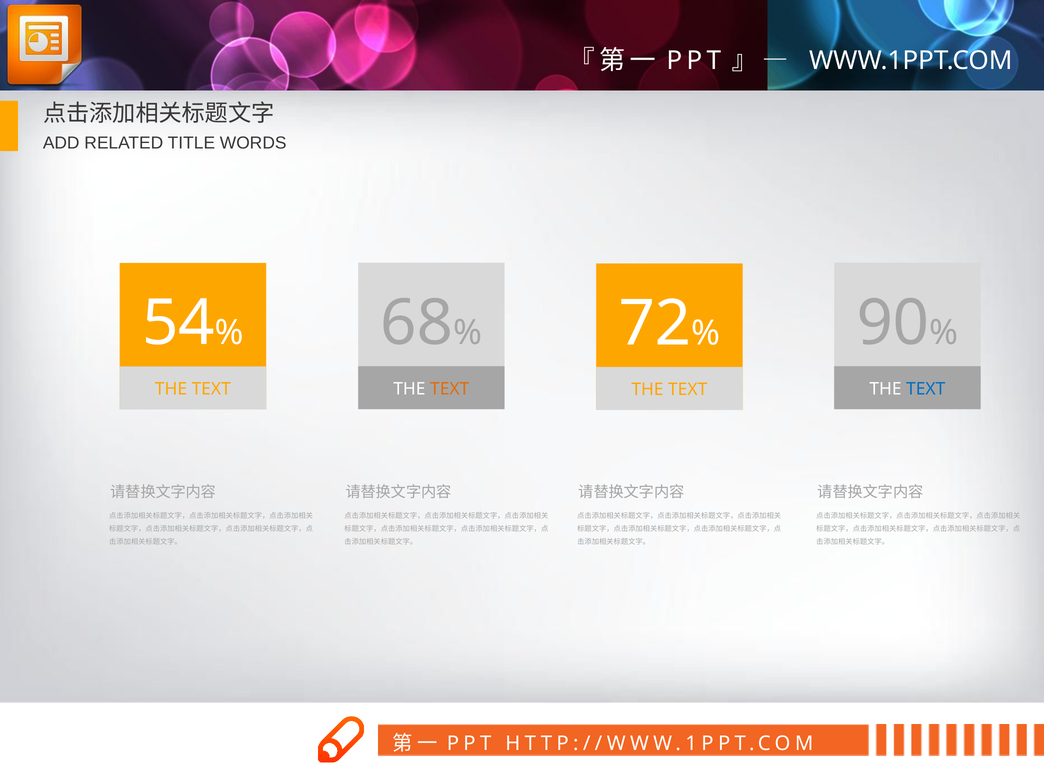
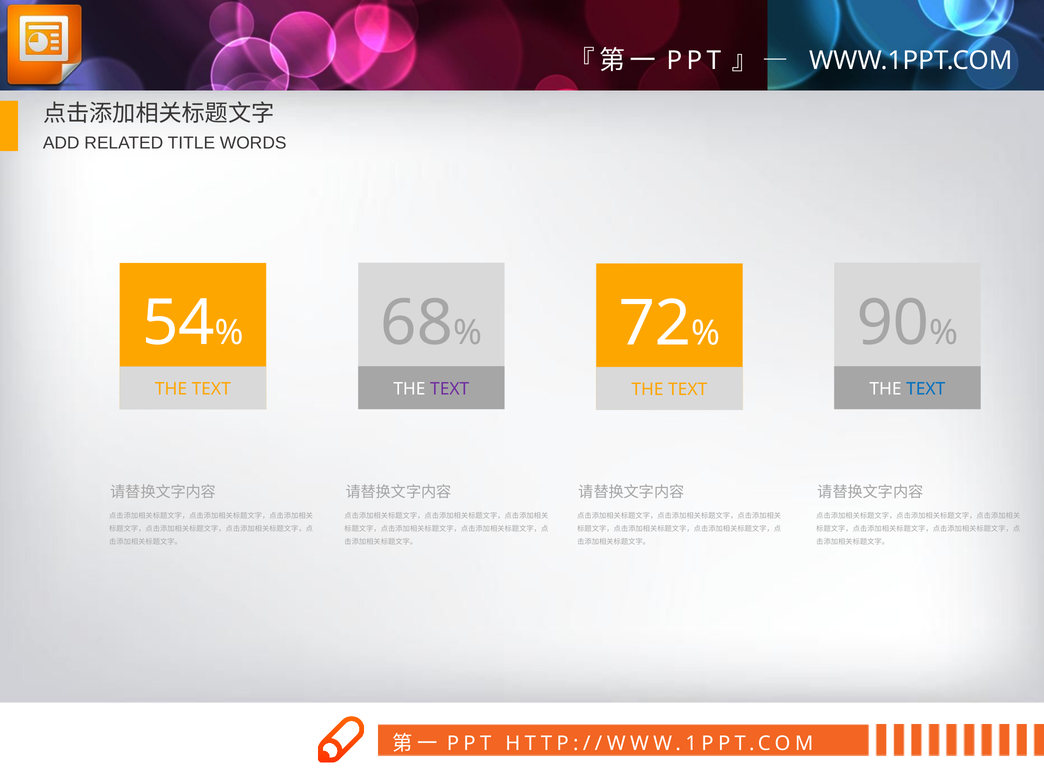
TEXT colour: orange -> purple (450, 389)
